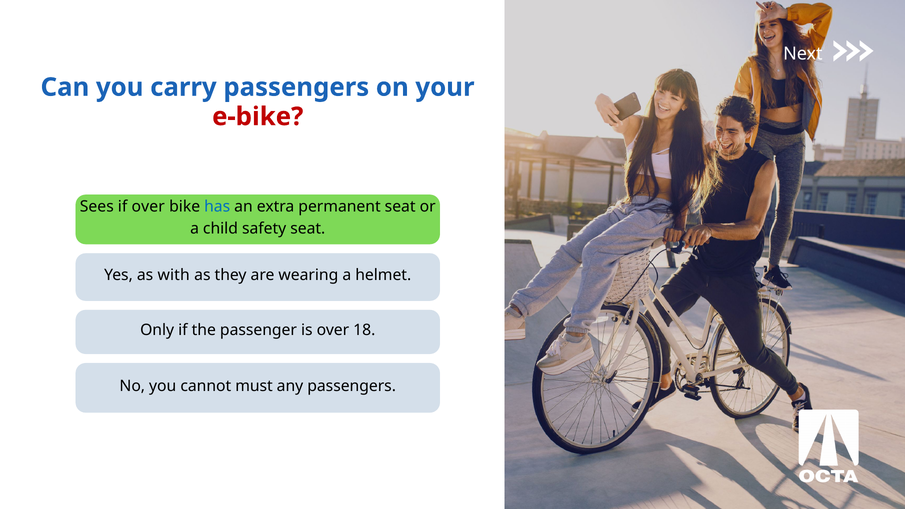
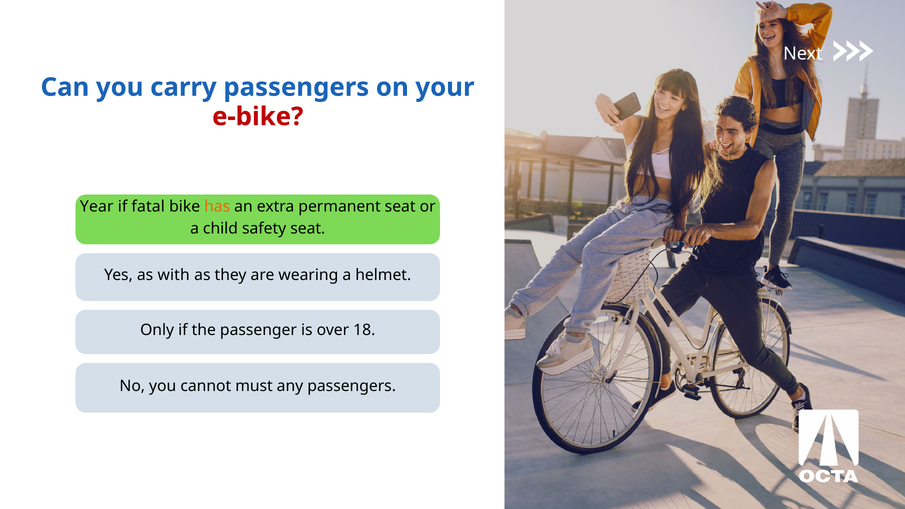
Sees: Sees -> Year (97, 207)
if over: over -> fatal (148, 207)
has colour: blue -> orange (217, 207)
